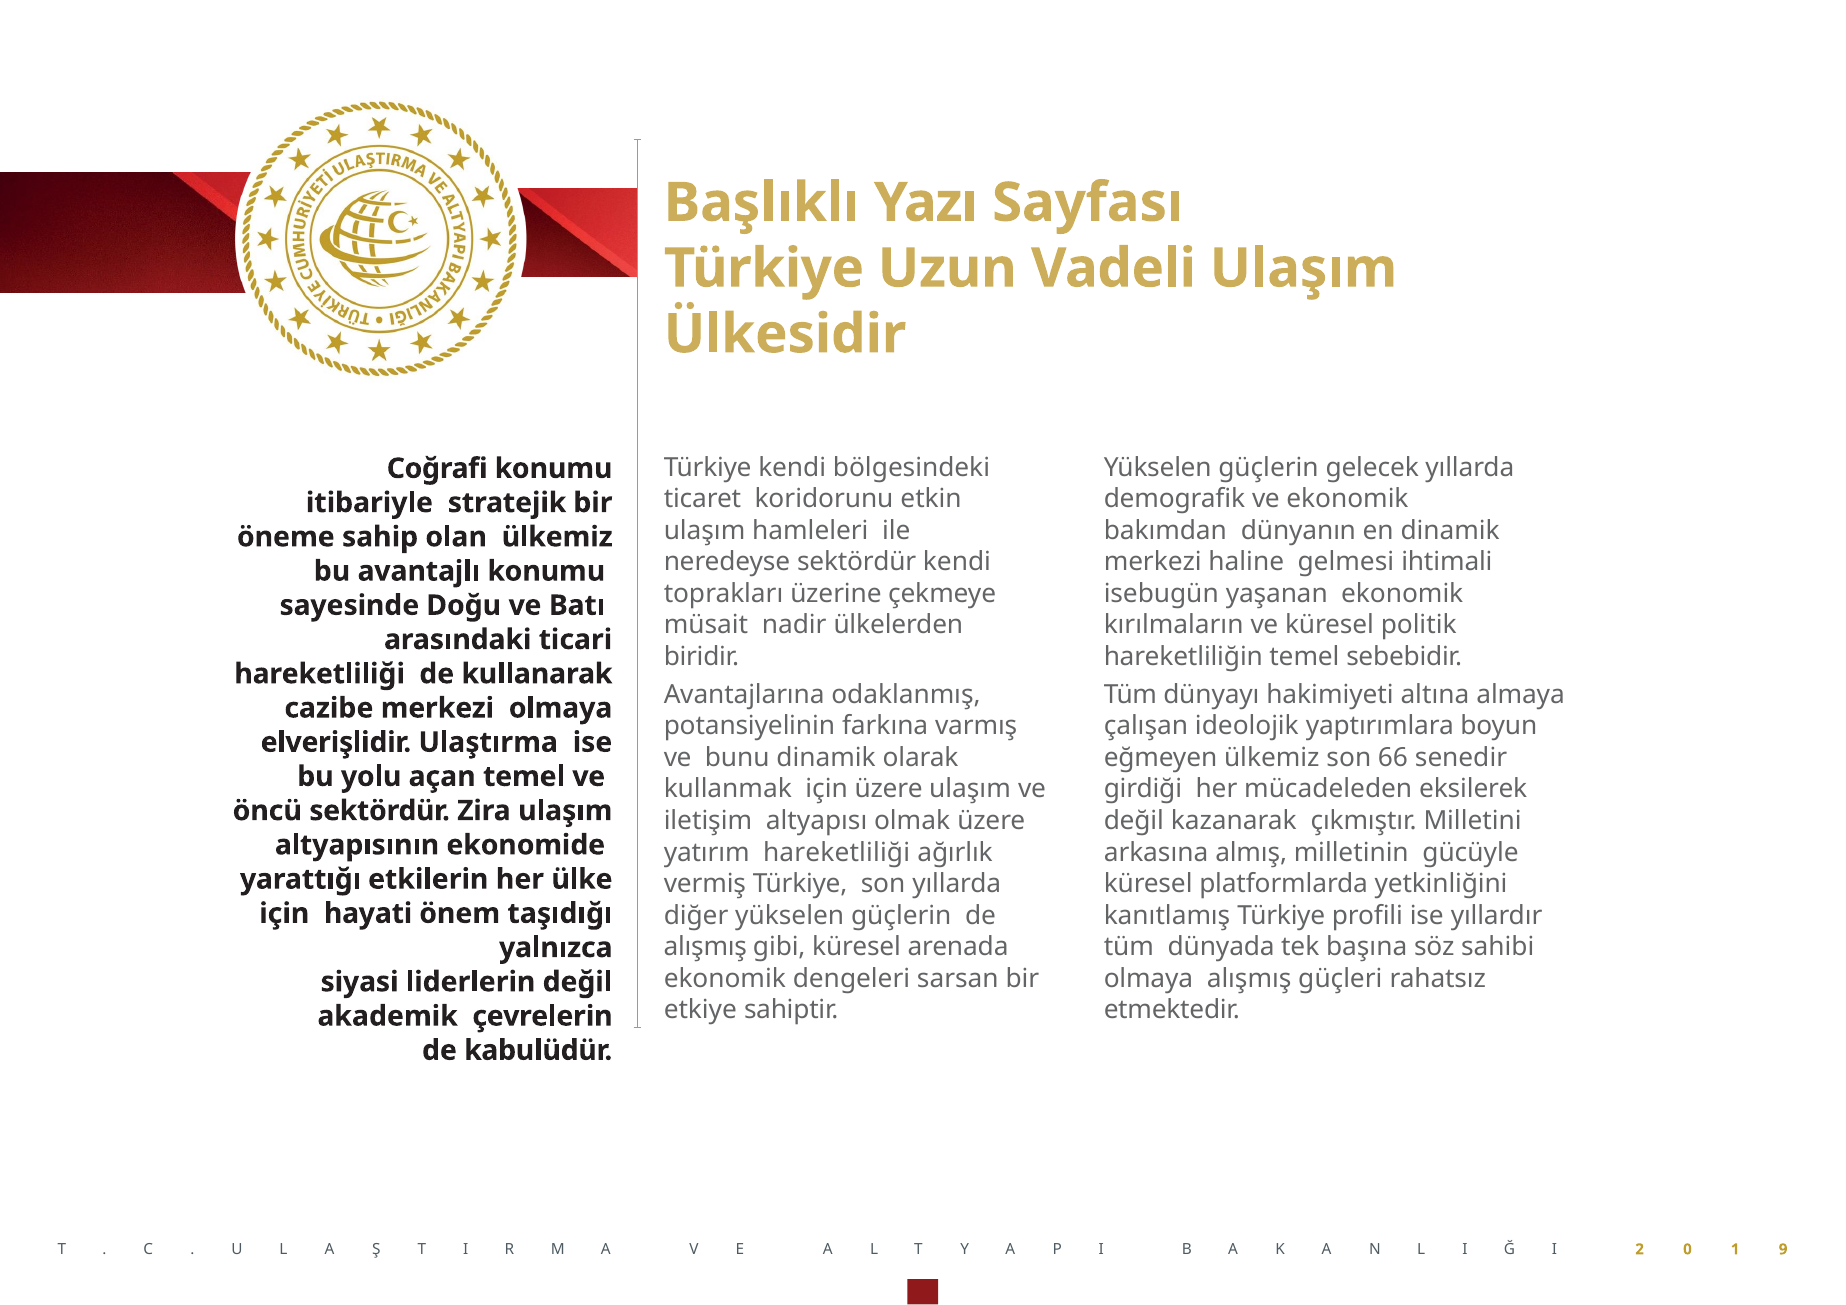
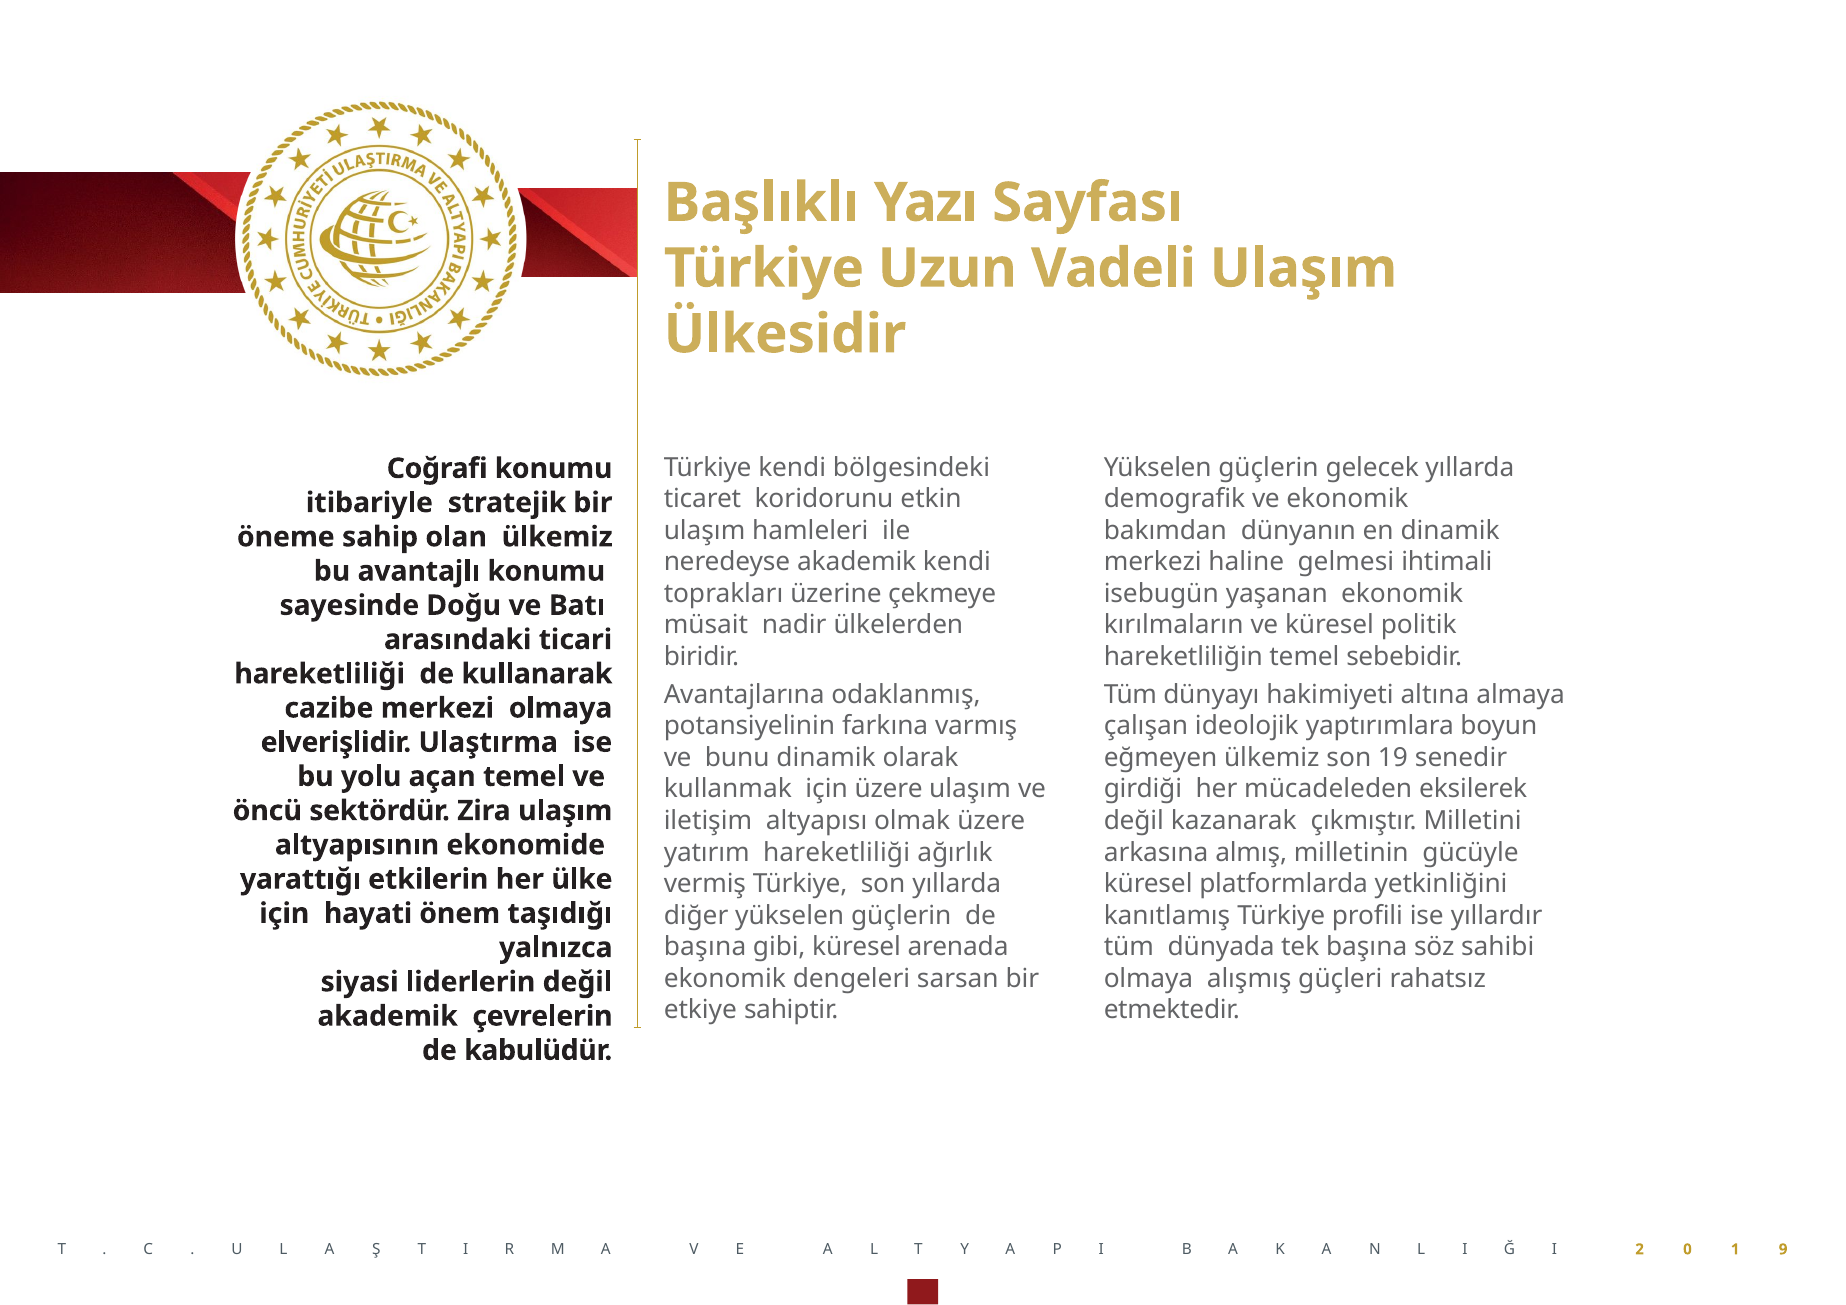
neredeyse sektördür: sektördür -> akademik (857, 562)
66: 66 -> 19 (1393, 758)
alışmış: alışmış -> başına (705, 947)
